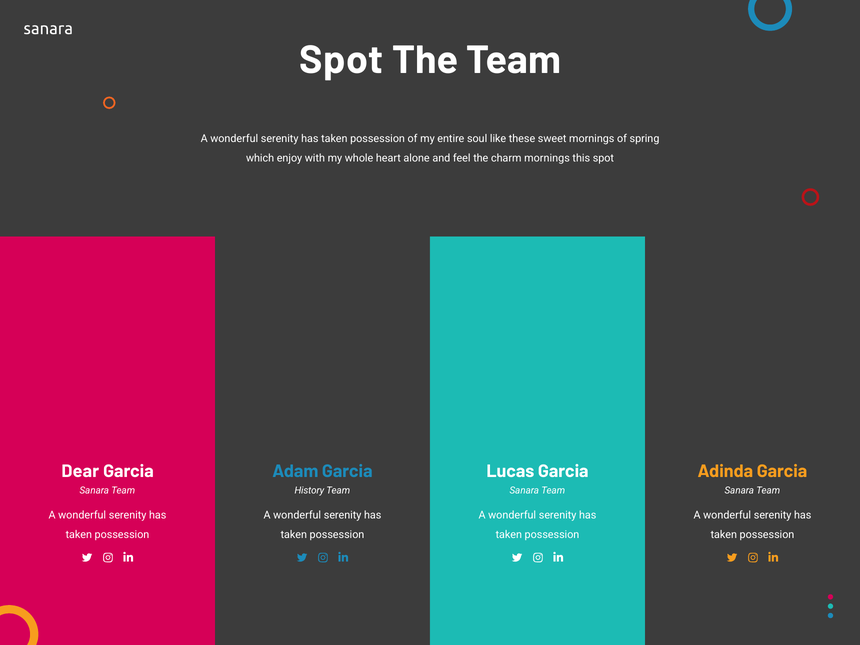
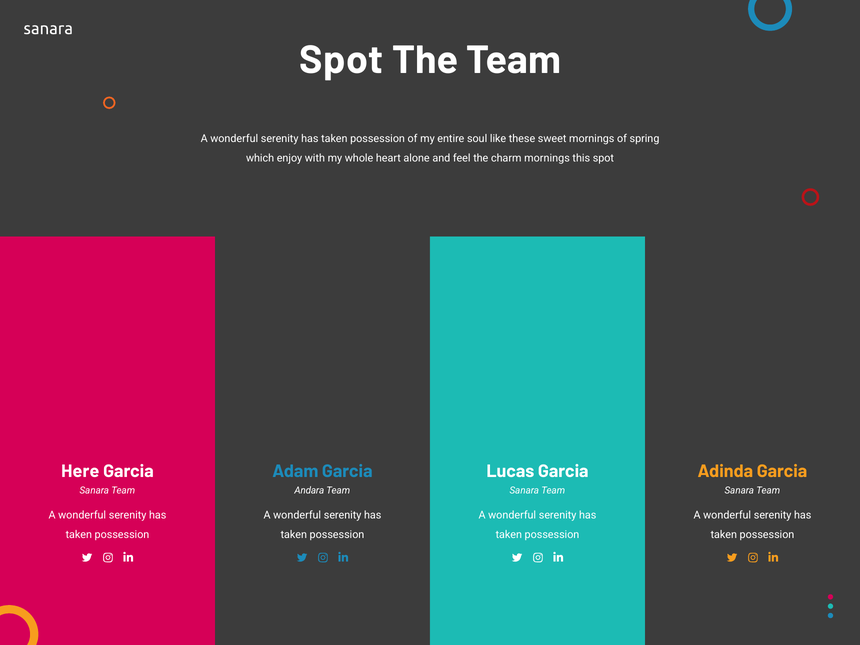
Dear: Dear -> Here (80, 471)
History: History -> Andara (309, 491)
